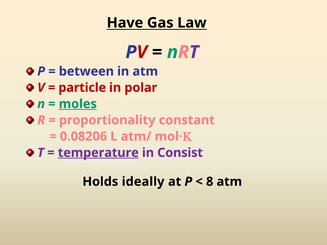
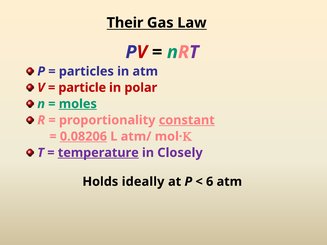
Have: Have -> Their (125, 23)
between: between -> particles (86, 71)
constant underline: none -> present (187, 120)
0.08206 underline: none -> present (83, 137)
Consist: Consist -> Closely (180, 153)
8: 8 -> 6 (210, 182)
